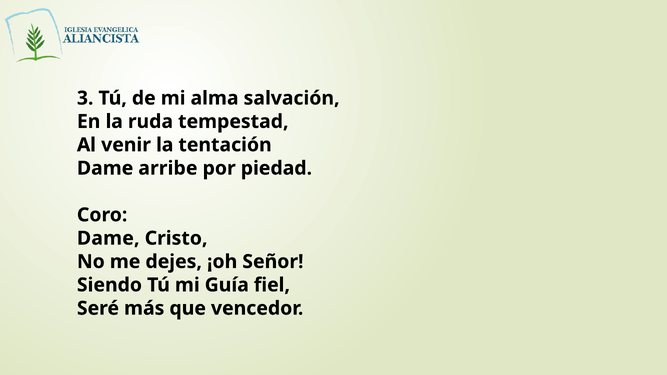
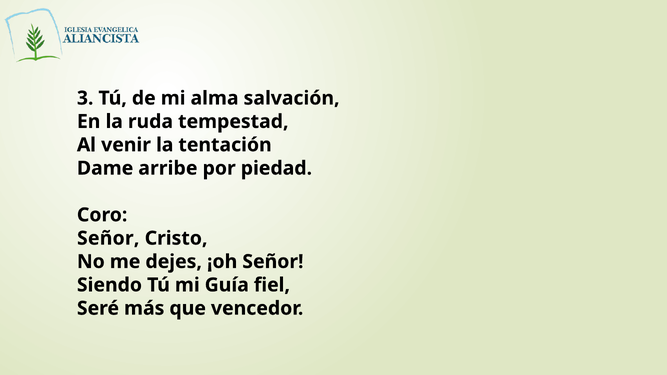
Dame: Dame -> Señor (108, 238)
